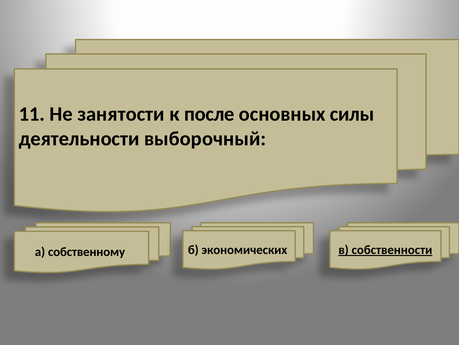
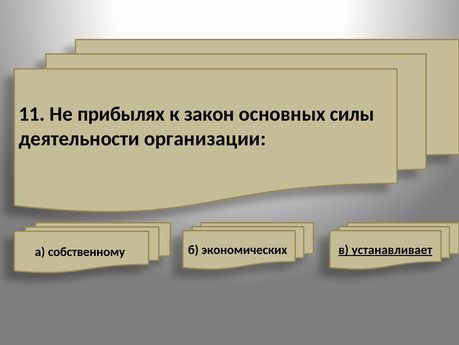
занятости: занятости -> прибылях (121, 114)
после: после -> закон (209, 114)
выборочный: выборочный -> организации (205, 138)
собственности: собственности -> устанавливает (392, 249)
